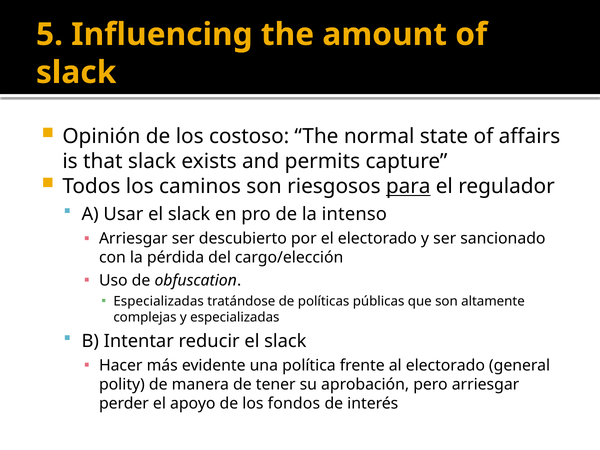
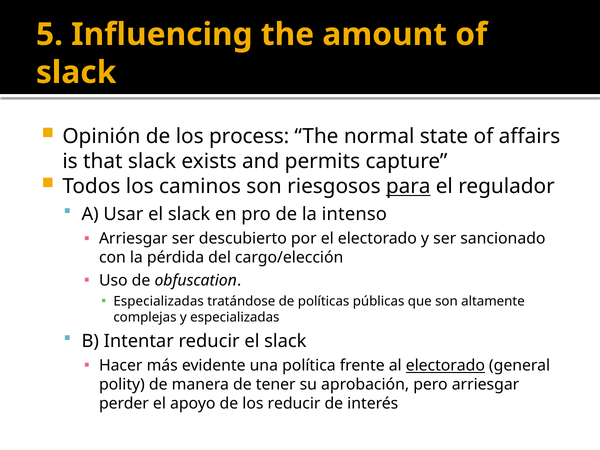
costoso: costoso -> process (249, 136)
electorado underline: none -> present (445, 366)
los fondos: fondos -> reducir (294, 404)
